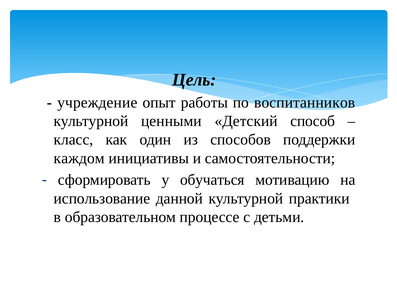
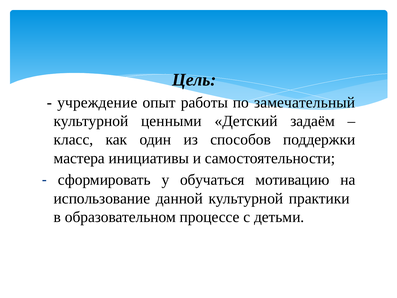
воспитанников: воспитанников -> замечательный (305, 102)
способ: способ -> задаём (313, 121)
каждом: каждом -> мастера (79, 158)
